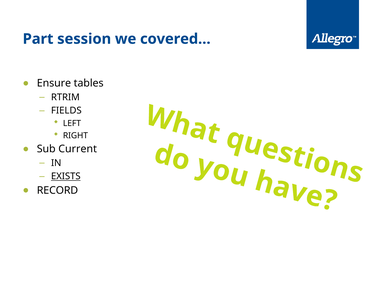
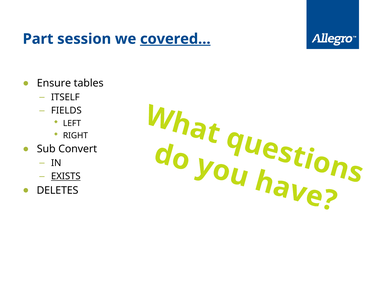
covered… underline: none -> present (175, 39)
RTRIM: RTRIM -> ITSELF (65, 97)
Current: Current -> Convert (78, 149)
RECORD: RECORD -> DELETES (58, 190)
